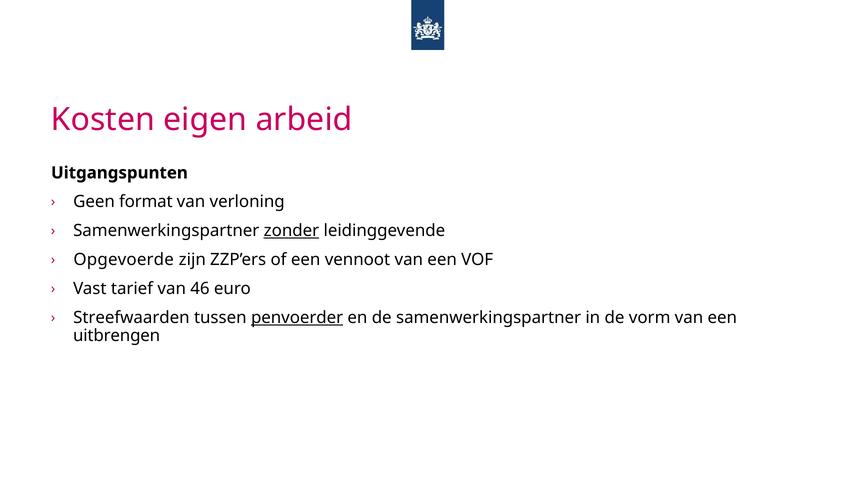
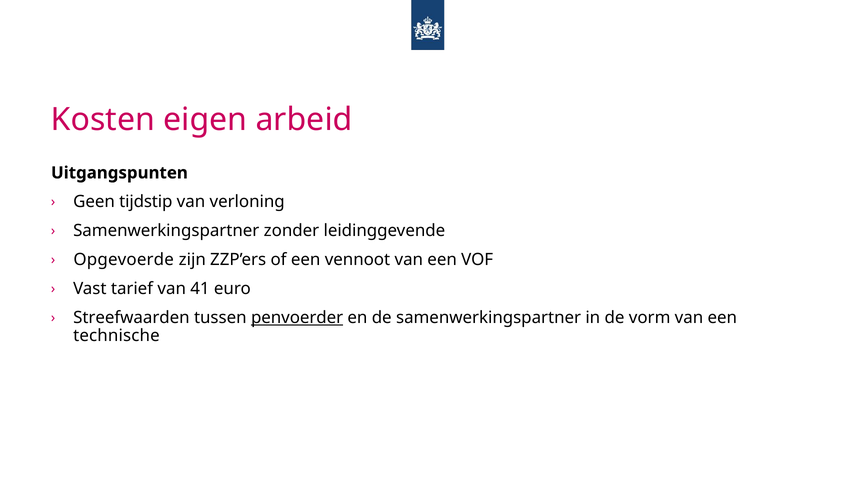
format: format -> tijdstip (146, 202)
zonder underline: present -> none (291, 231)
46: 46 -> 41 (200, 289)
uitbrengen: uitbrengen -> technische (116, 336)
